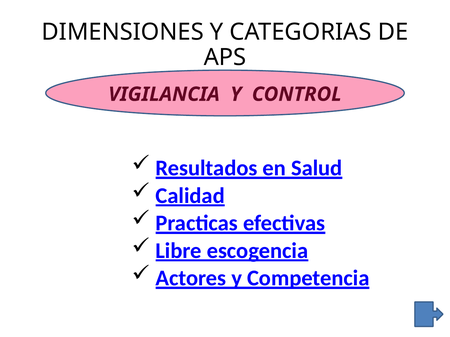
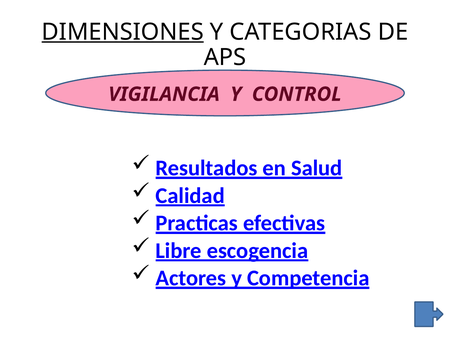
DIMENSIONES underline: none -> present (123, 32)
